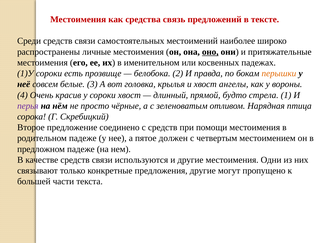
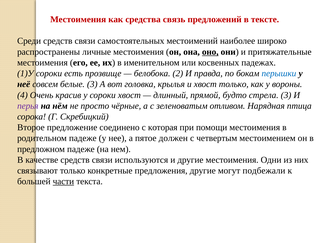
перышки colour: orange -> blue (279, 73)
хвост ангелы: ангелы -> только (234, 84)
стрела 1: 1 -> 3 (286, 95)
с средств: средств -> которая (163, 127)
пропущено: пропущено -> подбежали (264, 171)
части underline: none -> present (63, 181)
